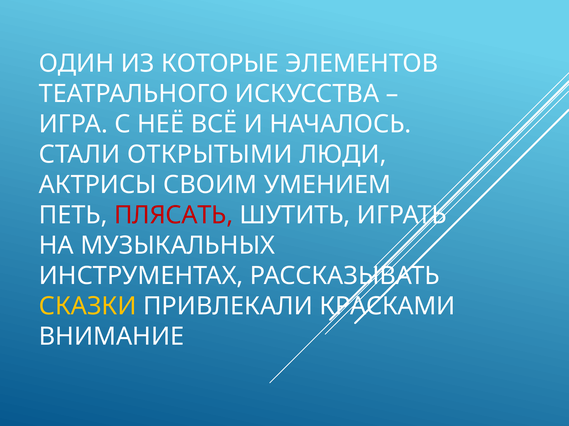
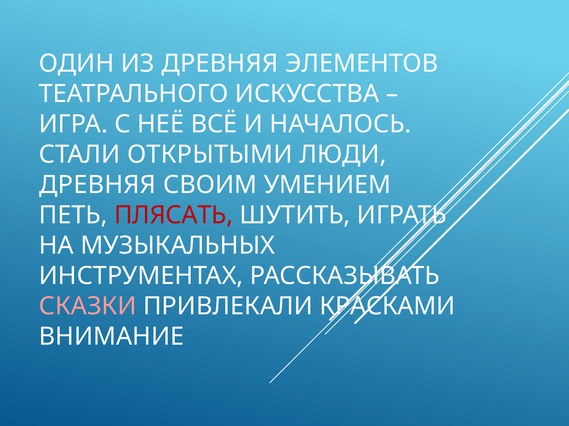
ИЗ КОТОРЫЕ: КОТОРЫЕ -> ДРЕВНЯЯ (220, 64)
АКТРИСЫ: АКТРИСЫ -> ДРЕВНЯЯ (98, 185)
СКАЗКИ colour: yellow -> pink (88, 307)
